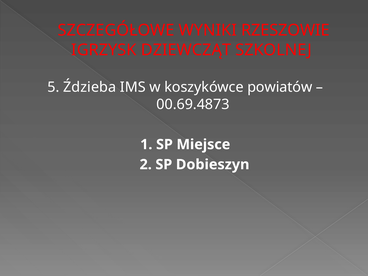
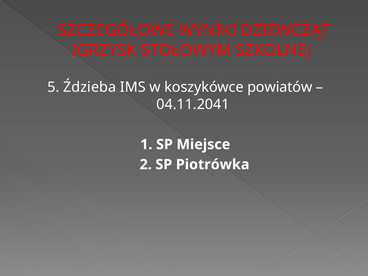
RZESZOWIE: RZESZOWIE -> DZIEWCZĄT (285, 30)
DZIEWCZĄT: DZIEWCZĄT -> STOŁOWYM (186, 50)
00.69.4873: 00.69.4873 -> 04.11.2041 (193, 104)
Dobieszyn: Dobieszyn -> Piotrówka (213, 165)
